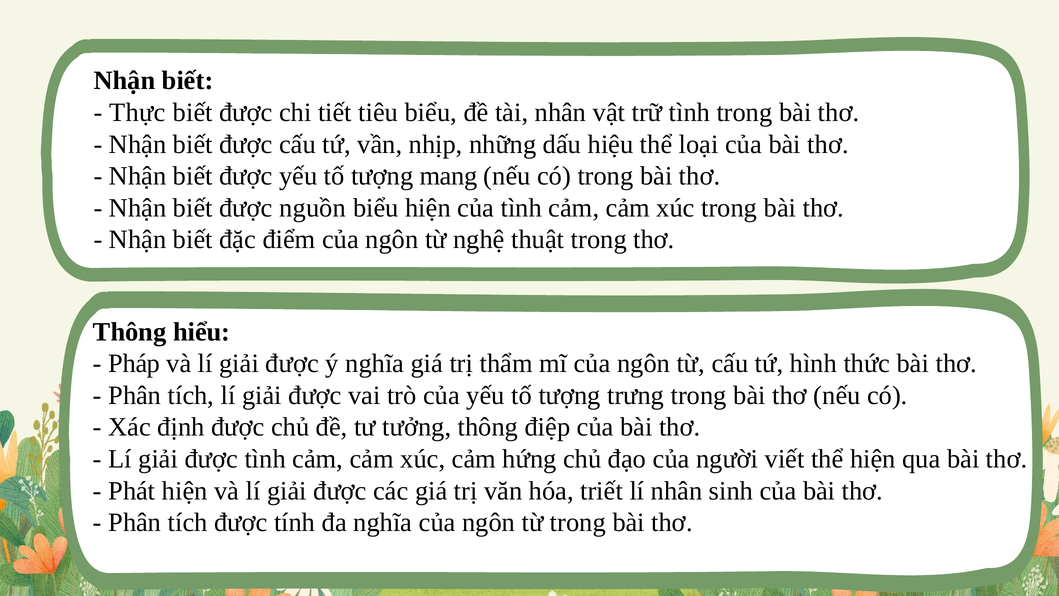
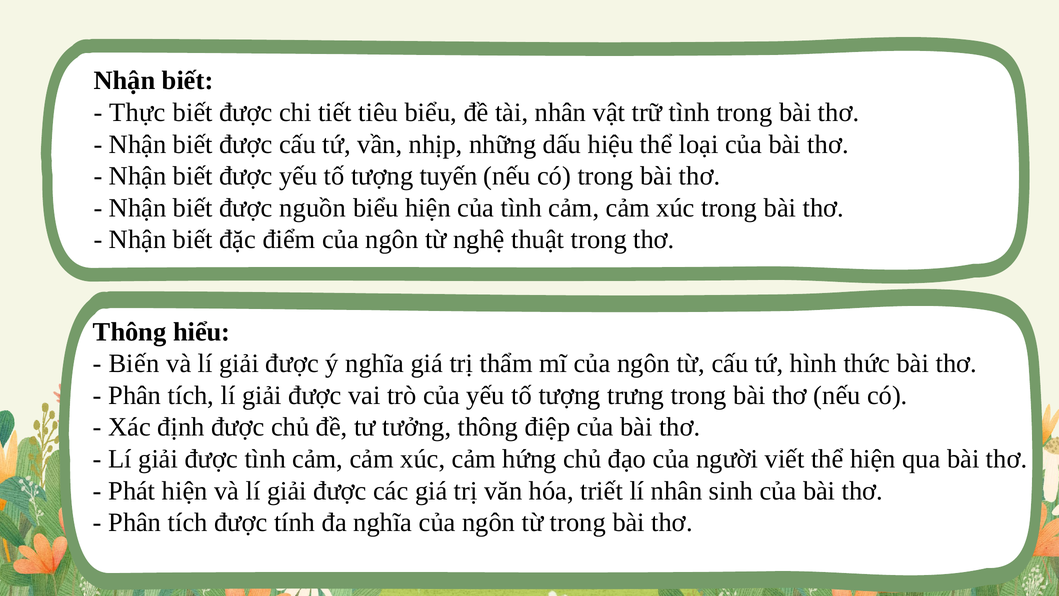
mang: mang -> tuyến (449, 176)
Pháp: Pháp -> Biến (134, 363)
